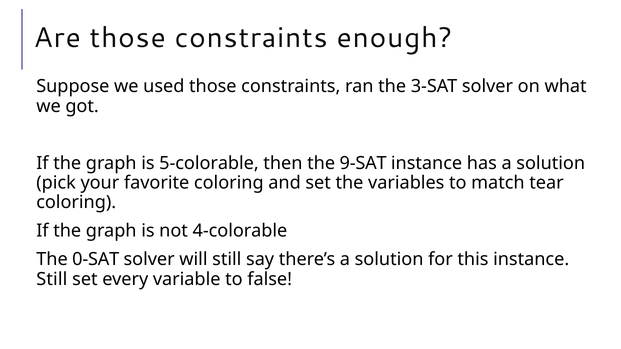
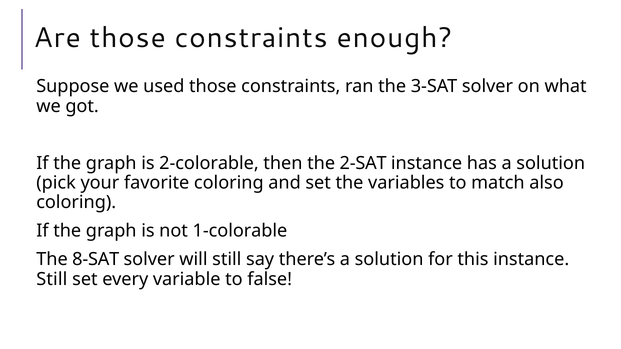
5-colorable: 5-colorable -> 2-colorable (209, 163)
9-SAT: 9-SAT -> 2-SAT (363, 163)
tear: tear -> also (547, 183)
4-colorable: 4-colorable -> 1-colorable (240, 231)
0-SAT: 0-SAT -> 8-SAT (96, 260)
